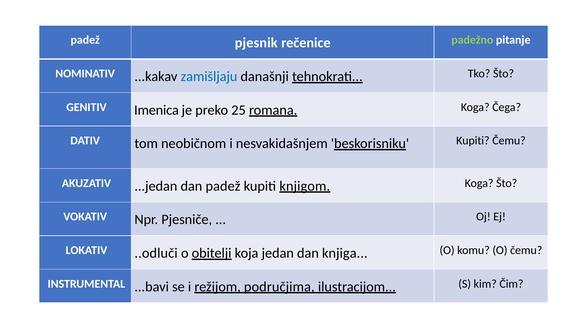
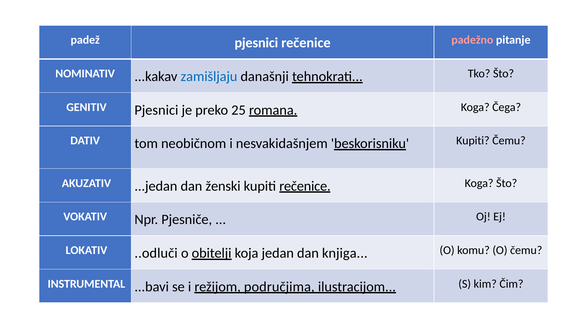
padež pjesnik: pjesnik -> pjesnici (256, 43)
padežno colour: light green -> pink (472, 40)
GENITIV Imenica: Imenica -> Pjesnici (156, 110)
dan padež: padež -> ženski (223, 186)
kupiti knjigom: knjigom -> rečenice (305, 186)
